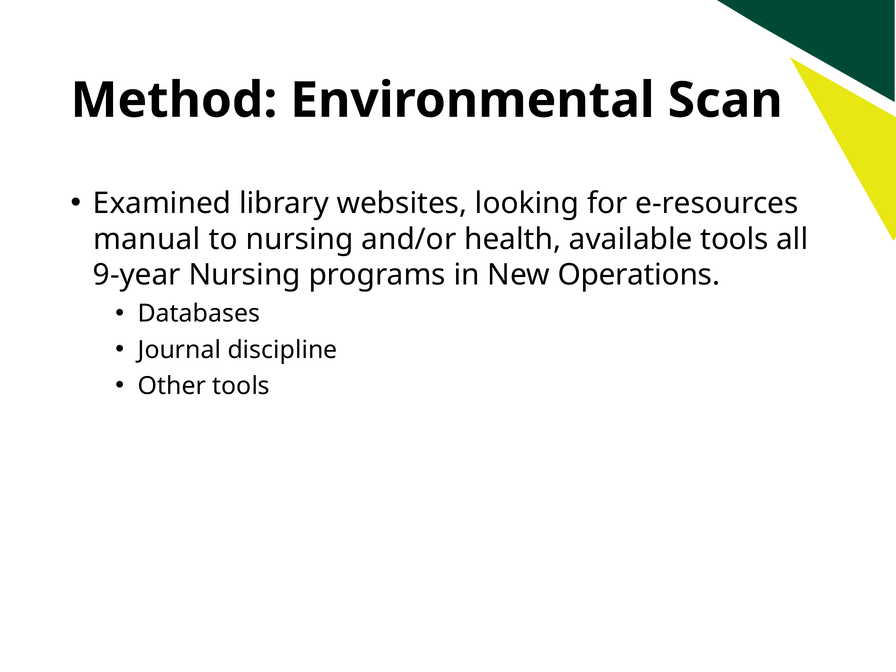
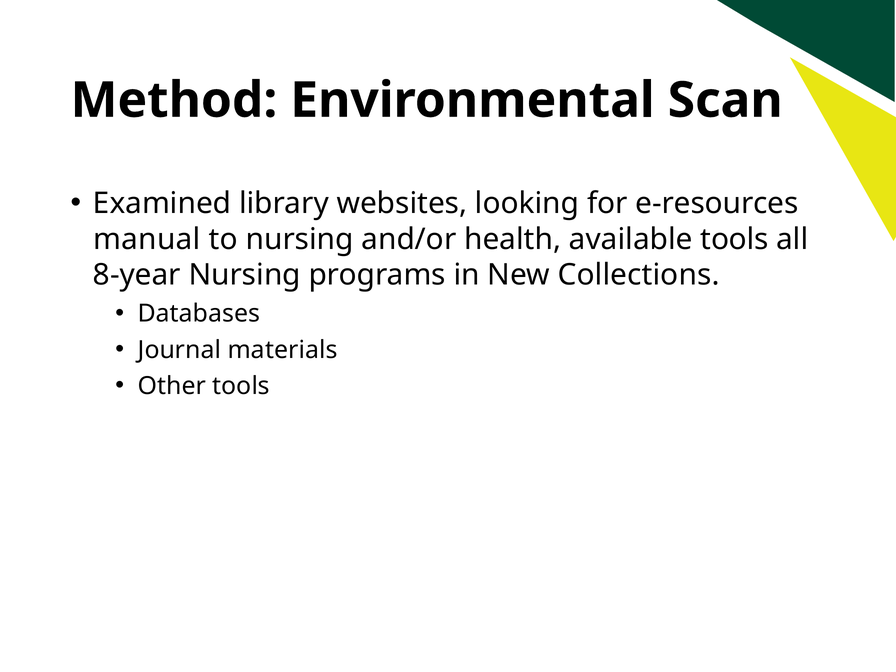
9-year: 9-year -> 8-year (137, 275)
Operations: Operations -> Collections (639, 275)
discipline: discipline -> materials (283, 350)
